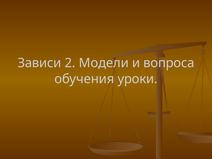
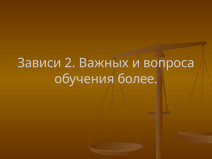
Модели: Модели -> Важных (104, 63)
уроки: уроки -> более (138, 79)
